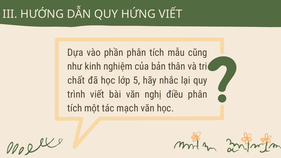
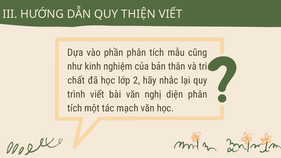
HỨNG: HỨNG -> THIỆN (138, 14)
5: 5 -> 2 (137, 80)
điều: điều -> diện (175, 94)
